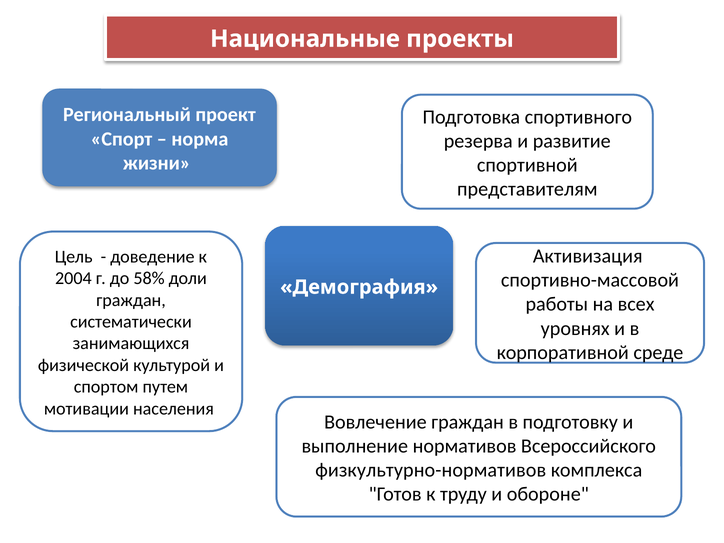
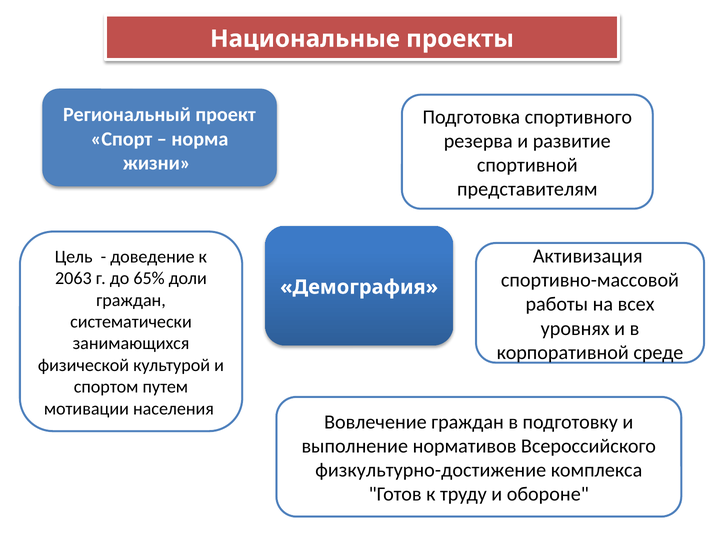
2004: 2004 -> 2063 (73, 278)
58%: 58% -> 65% (149, 278)
физкультурно-нормативов: физкультурно-нормативов -> физкультурно-достижение (431, 470)
